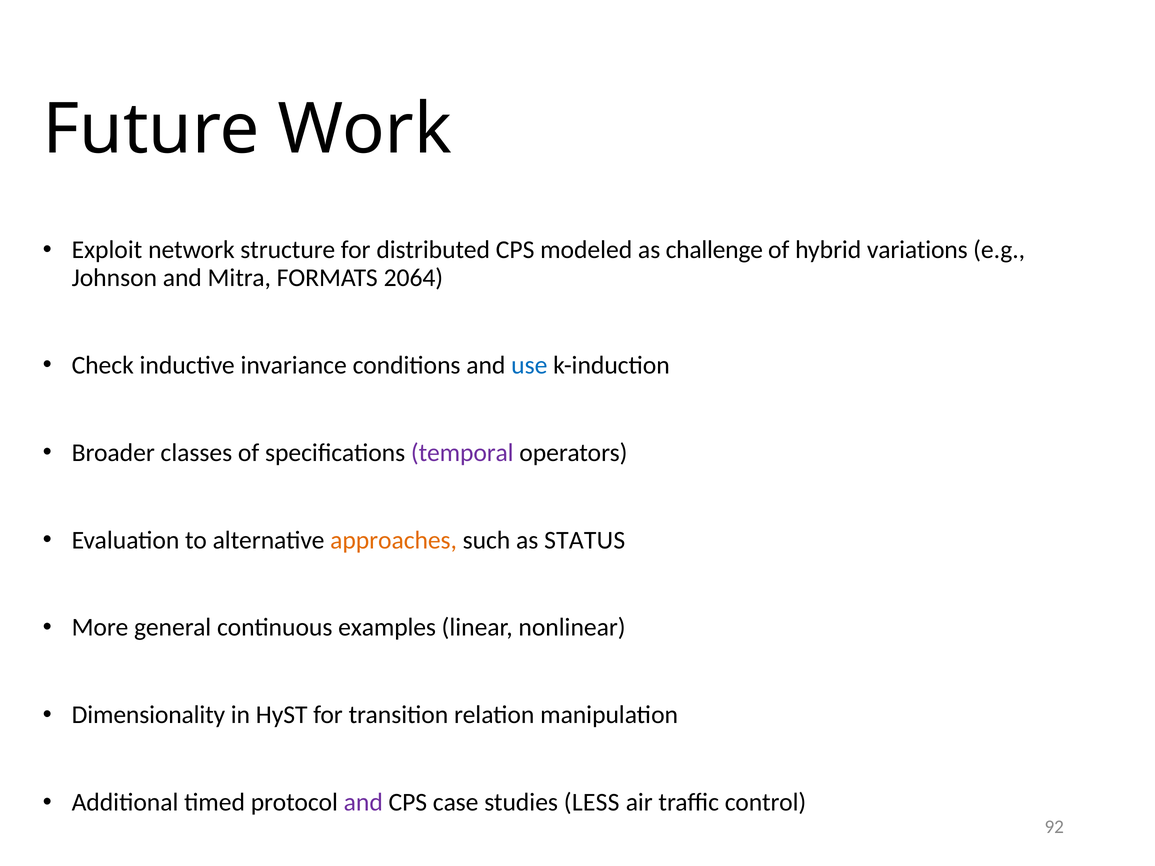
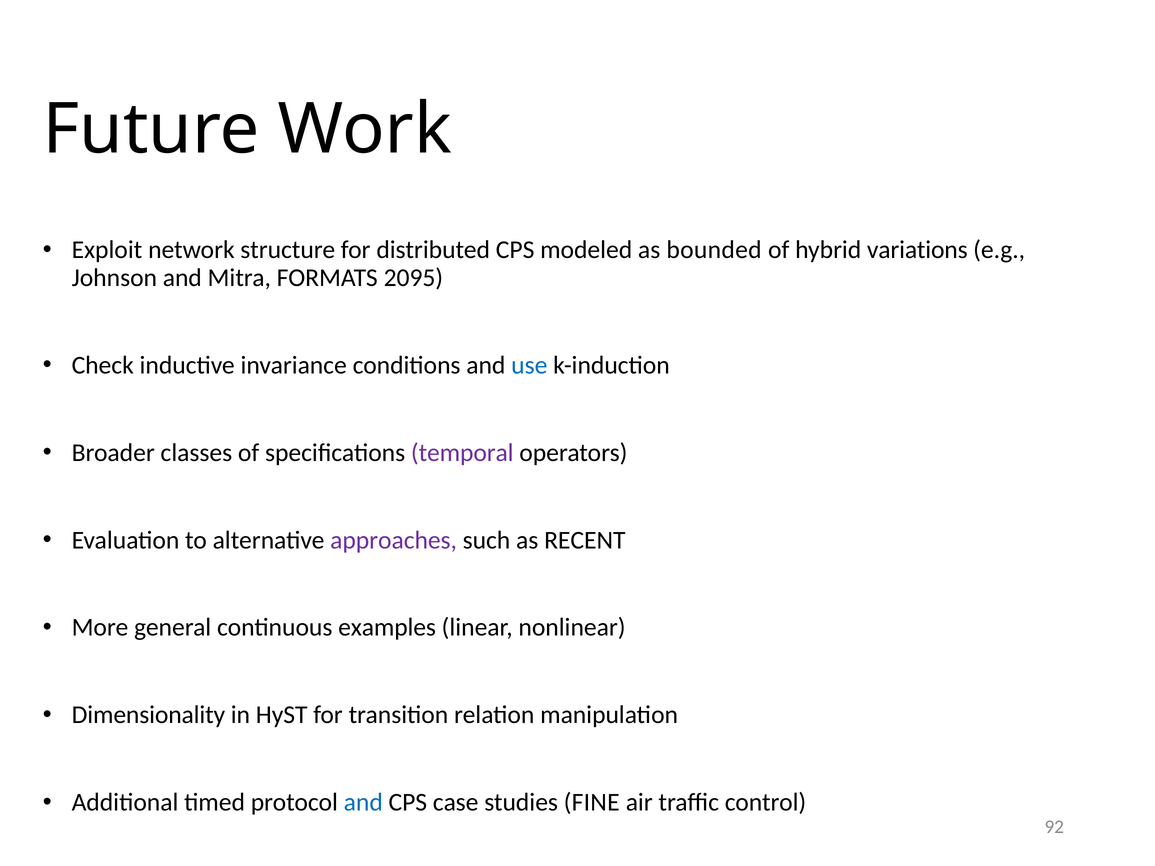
challenge: challenge -> bounded (714, 250)
2064: 2064 -> 2095 (413, 278)
approaches colour: orange -> purple (394, 540)
STATUS: STATUS -> RECENT (585, 540)
and colour: purple -> blue (363, 803)
LESS: LESS -> FINE (592, 803)
